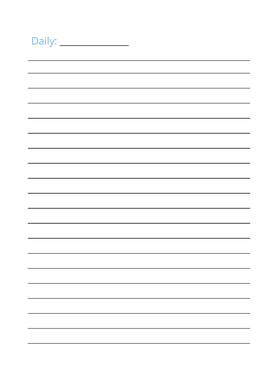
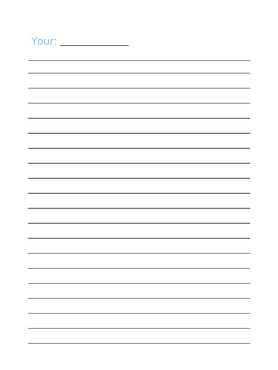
Daily: Daily -> Your (44, 41)
